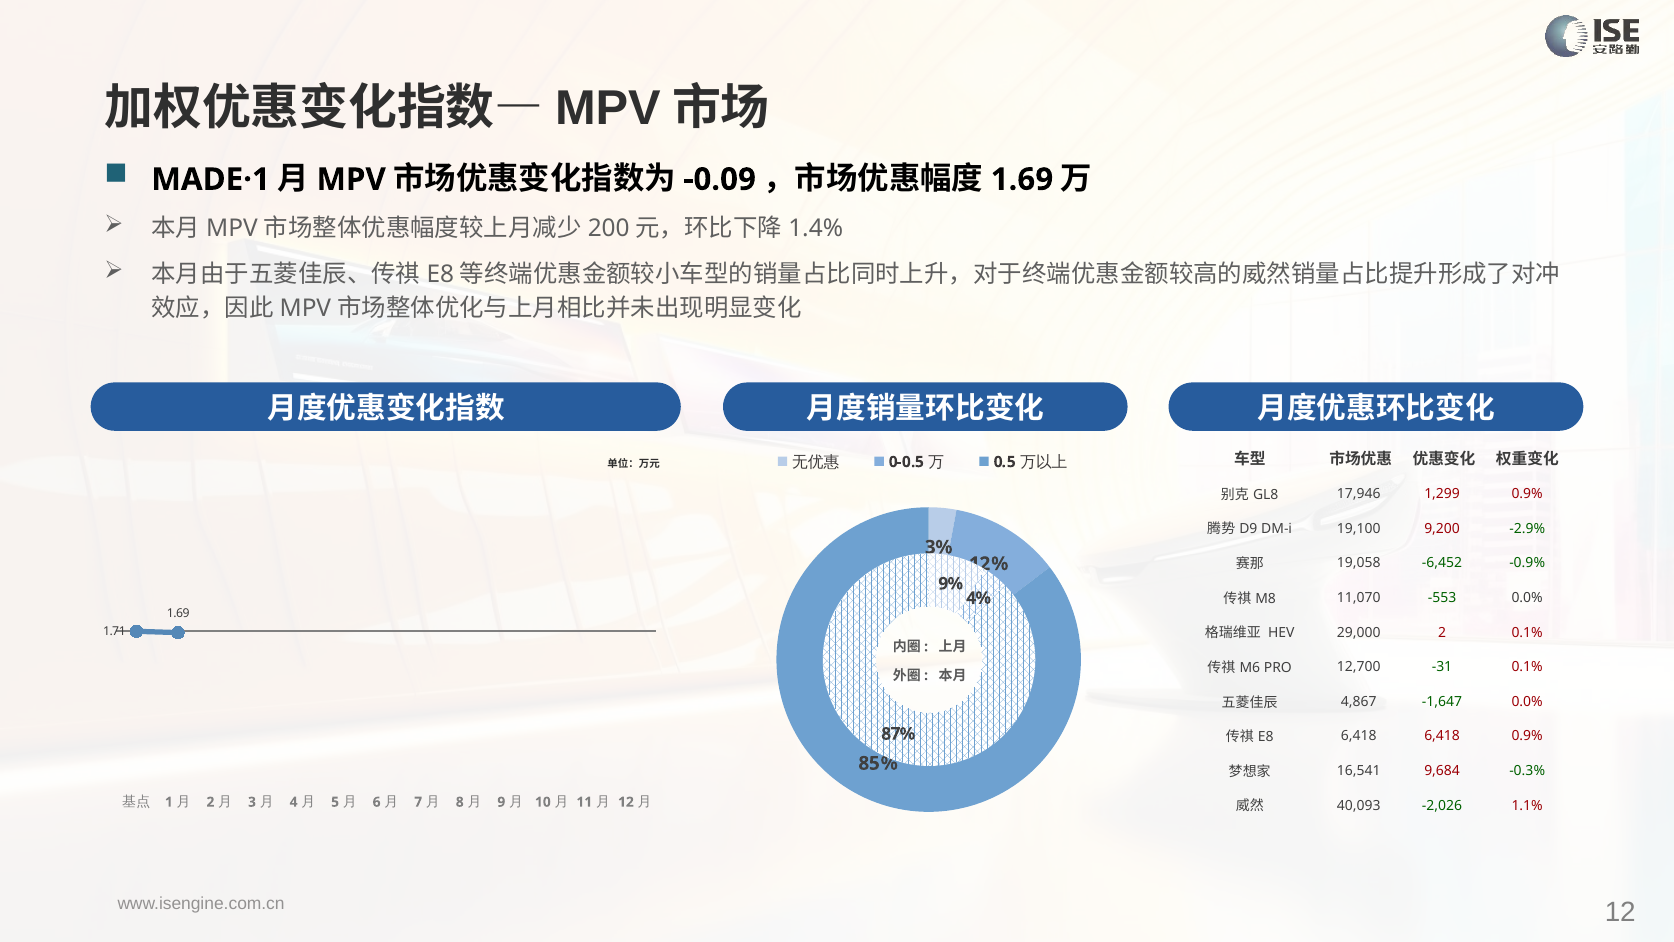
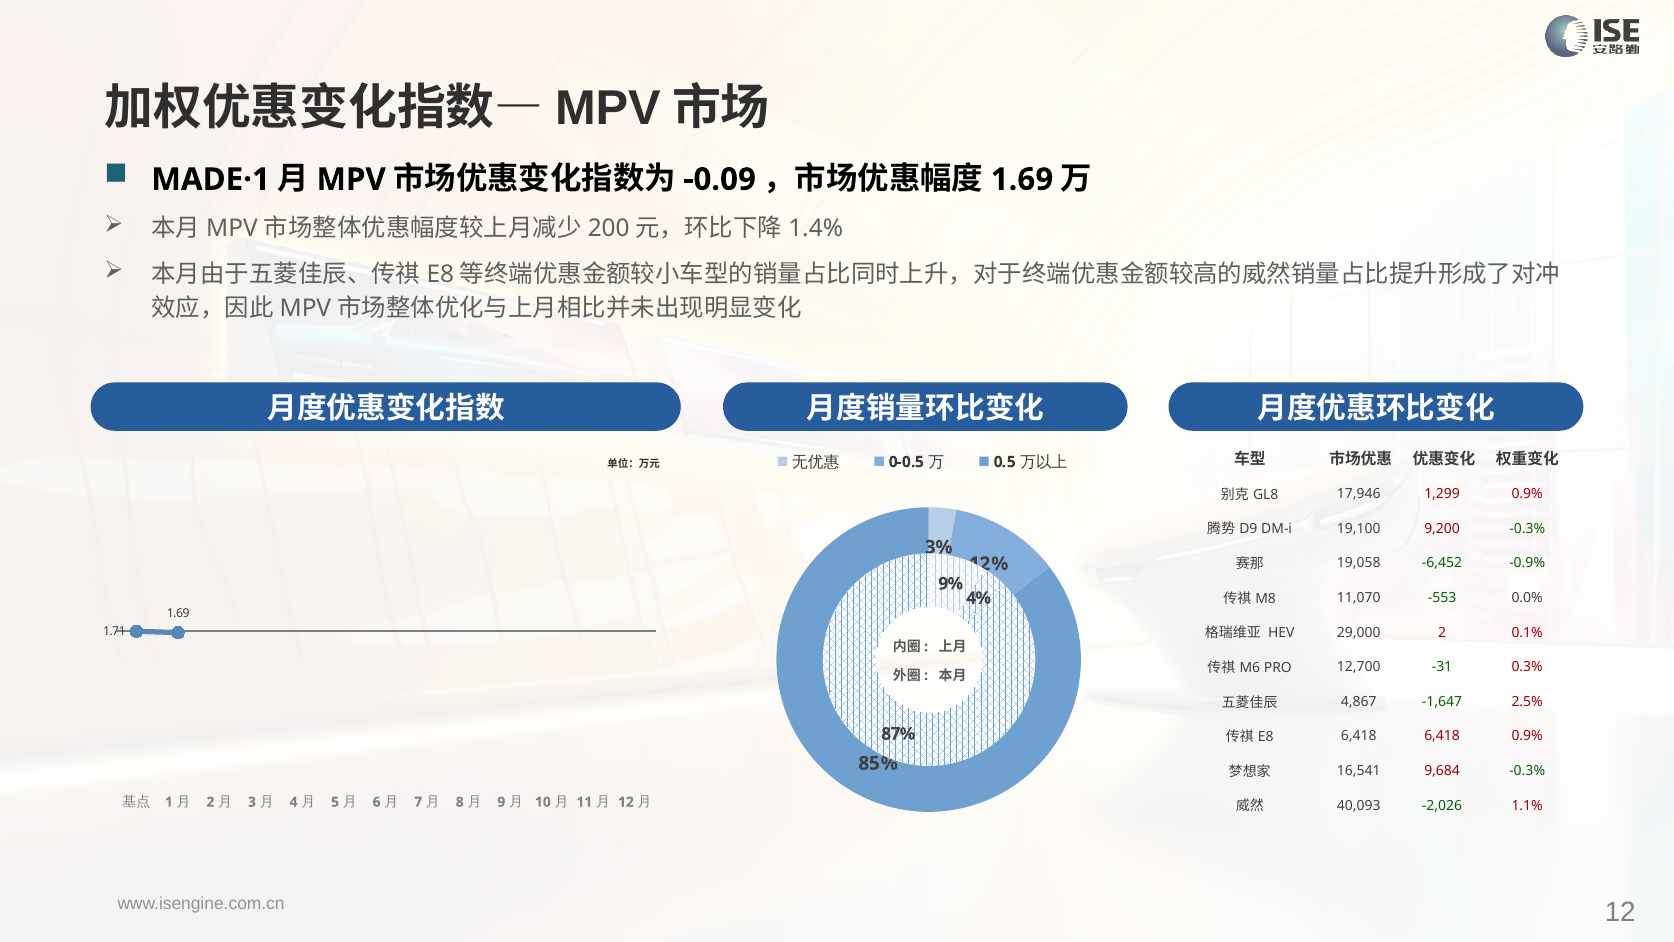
9,200 -2.9%: -2.9% -> -0.3% (1527, 528)
-31 0.1%: 0.1% -> 0.3% (1527, 667)
-1,647 0.0%: 0.0% -> 2.5% (1527, 701)
